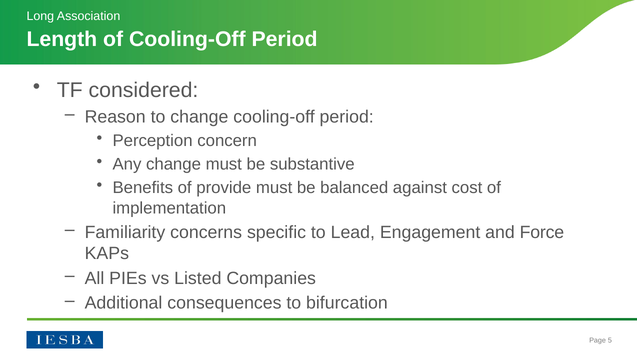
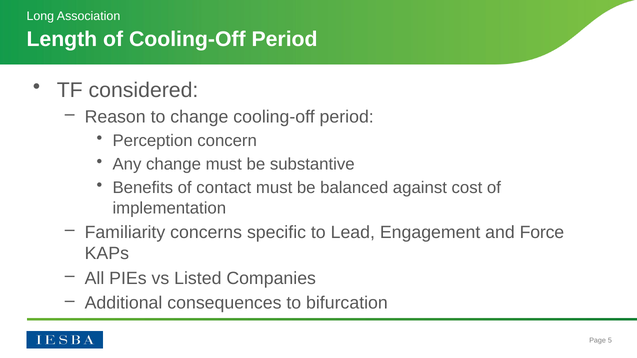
provide: provide -> contact (224, 188)
